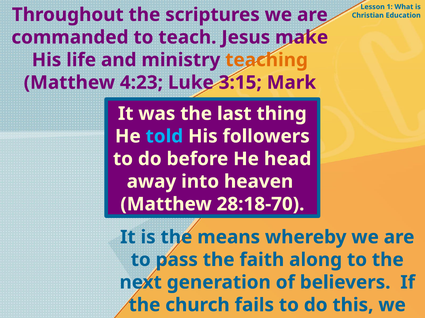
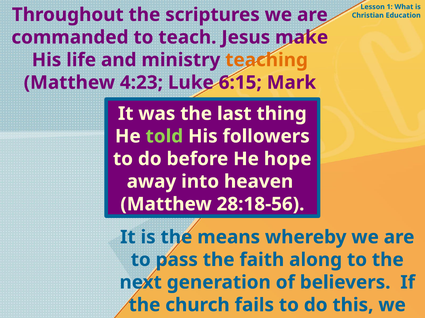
3:15: 3:15 -> 6:15 (240, 83)
told colour: light blue -> light green (164, 137)
head: head -> hope (288, 159)
28:18-70: 28:18-70 -> 28:18-56 (261, 205)
